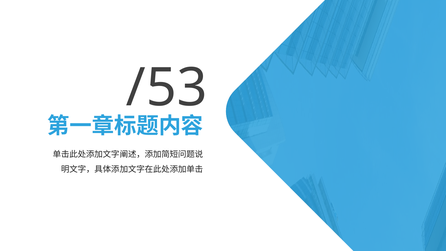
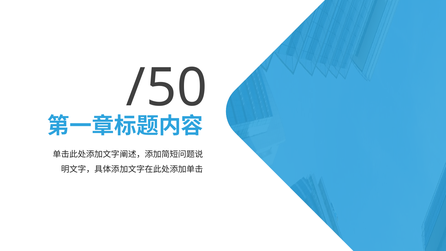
/53: /53 -> /50 (167, 88)
